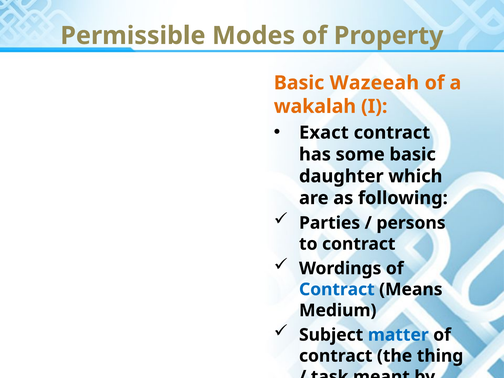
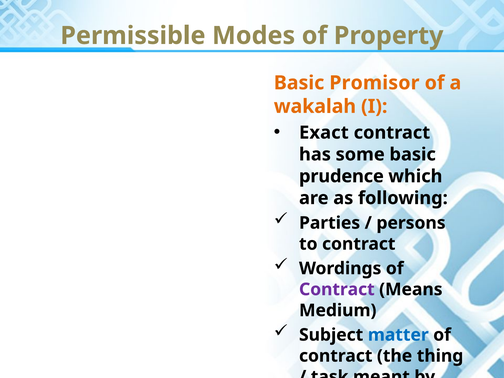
Wazeeah: Wazeeah -> Promisor (374, 83)
daughter: daughter -> prudence (341, 176)
Contract colour: blue -> purple (337, 289)
